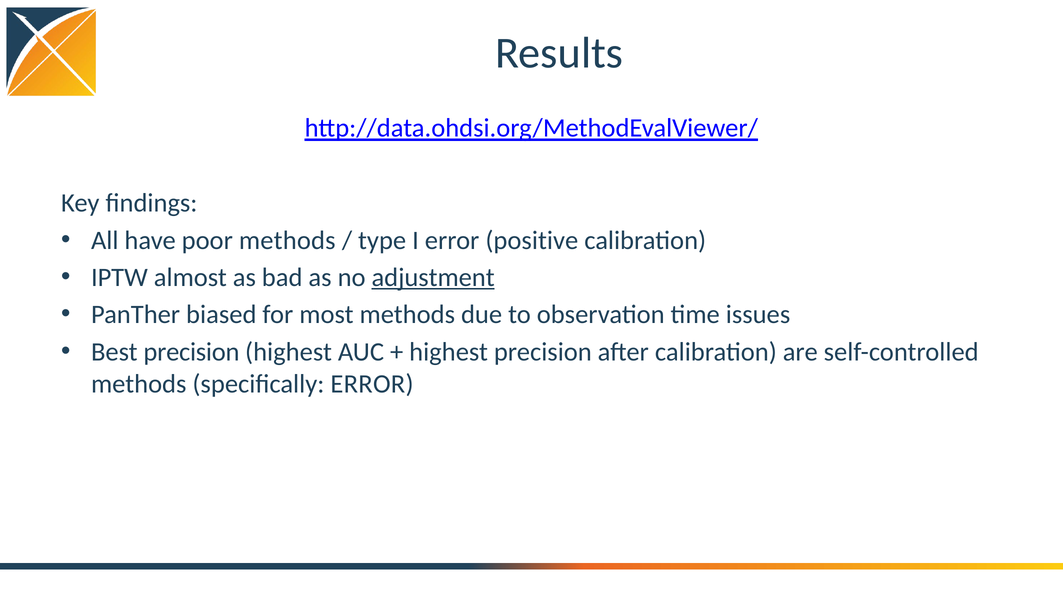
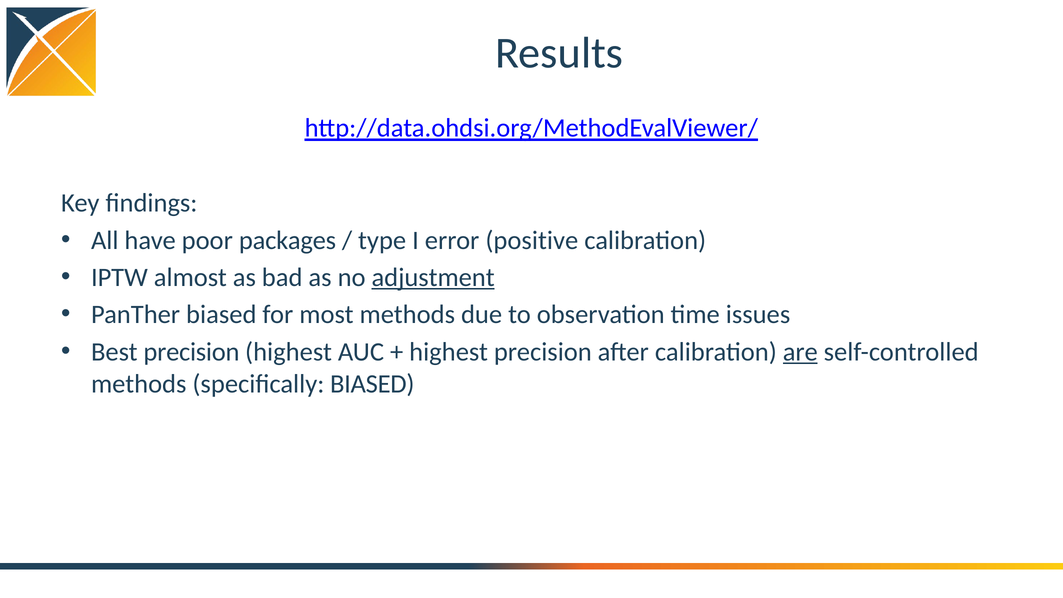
poor methods: methods -> packages (288, 240)
are underline: none -> present (800, 352)
specifically ERROR: ERROR -> BIASED (372, 384)
